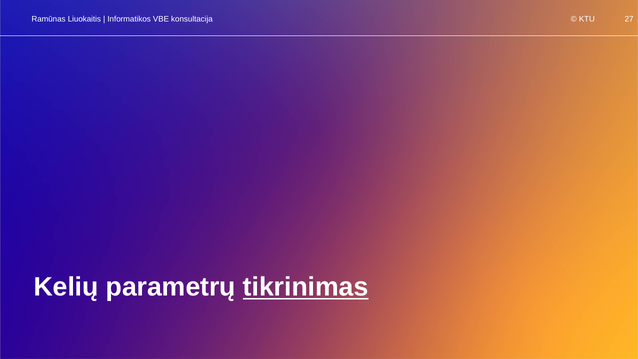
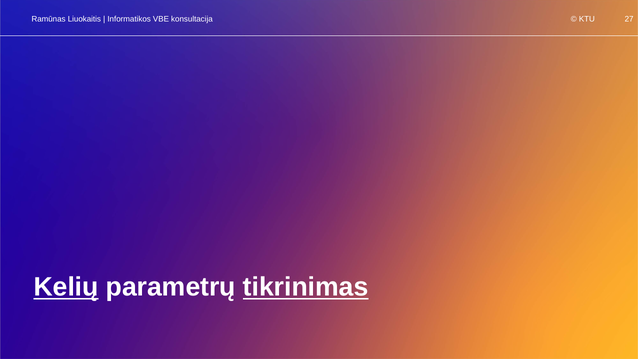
Kelių underline: none -> present (66, 287)
